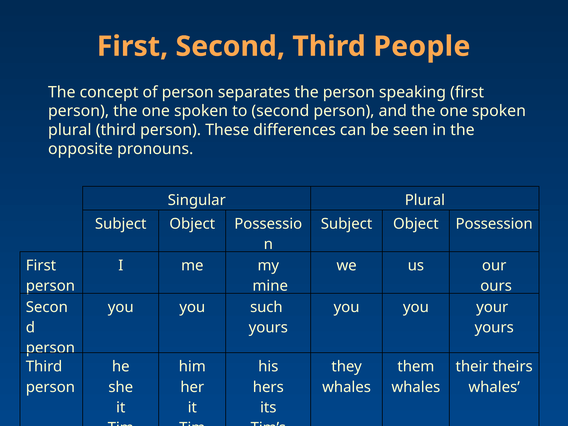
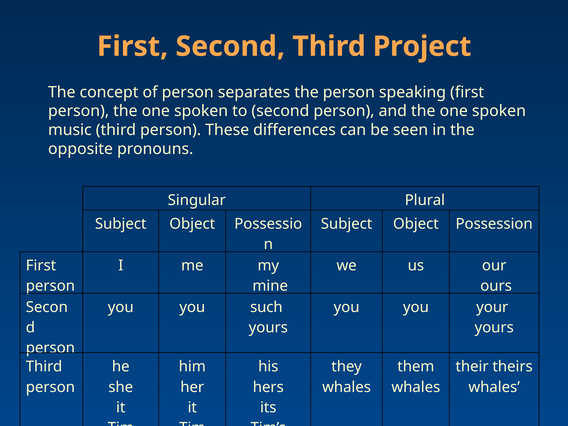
People: People -> Project (422, 46)
plural: plural -> music (70, 130)
